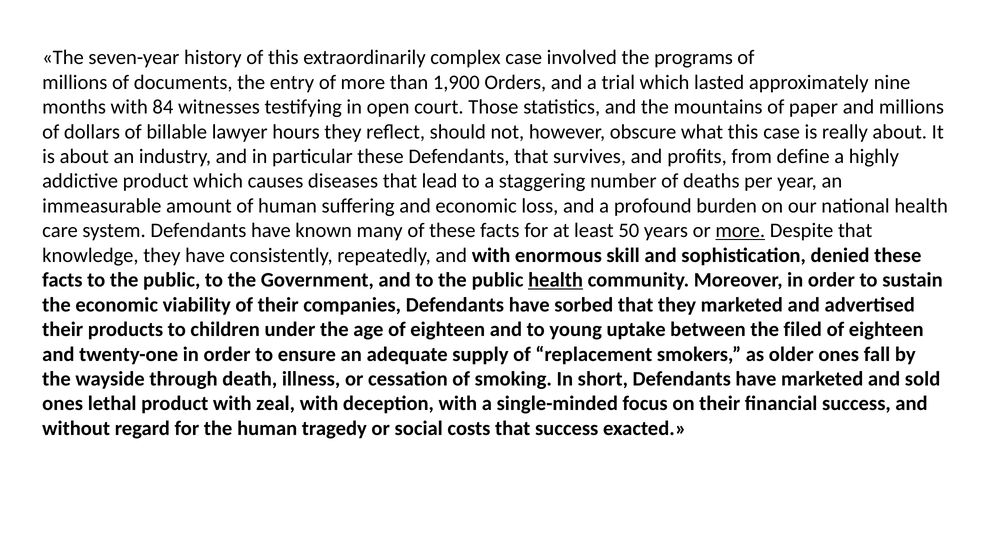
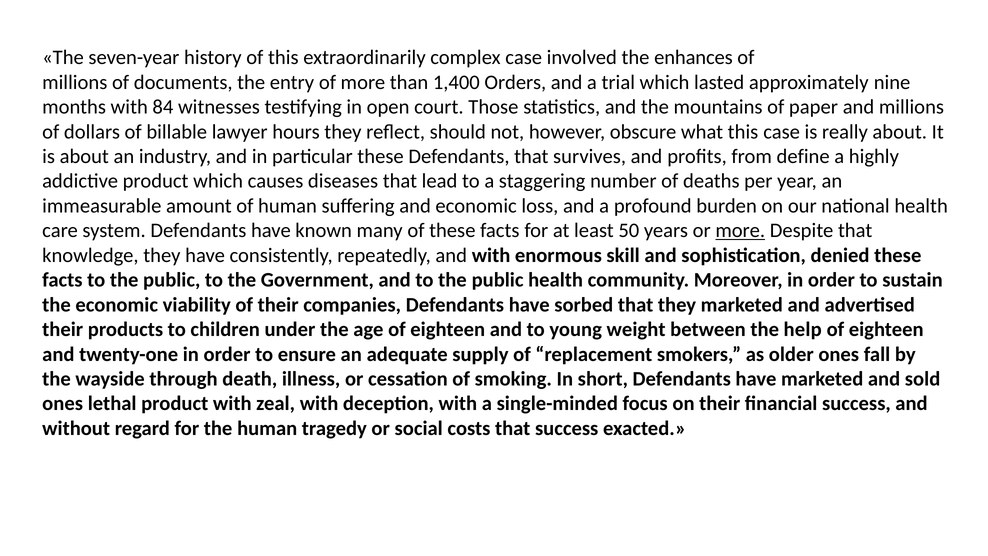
programs: programs -> enhances (693, 58)
1,900: 1,900 -> 1,400 (456, 82)
health underline: present -> none (556, 280)
uptake: uptake -> weight (636, 329)
filed: filed -> help (803, 329)
